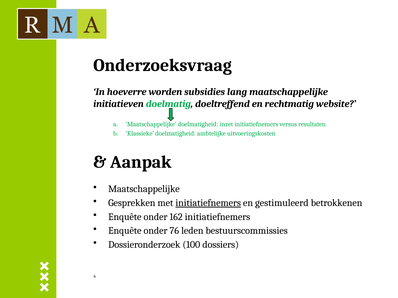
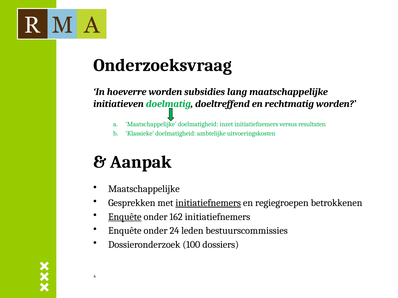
rechtmatig website: website -> worden (336, 104)
gestimuleerd: gestimuleerd -> regiegroepen (282, 203)
Enquête underline: none -> present (125, 217)
76: 76 -> 24 (174, 231)
